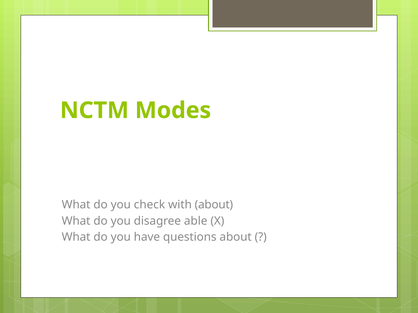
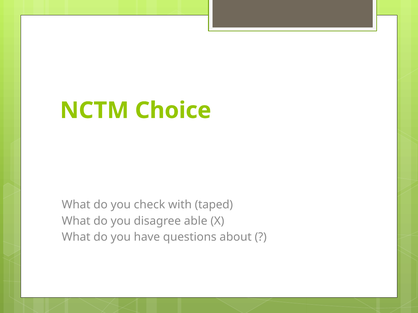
Modes: Modes -> Choice (173, 111)
with about: about -> taped (214, 205)
